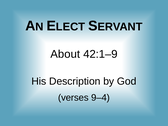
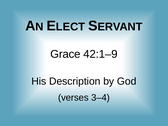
About: About -> Grace (65, 54)
9–4: 9–4 -> 3–4 (101, 98)
